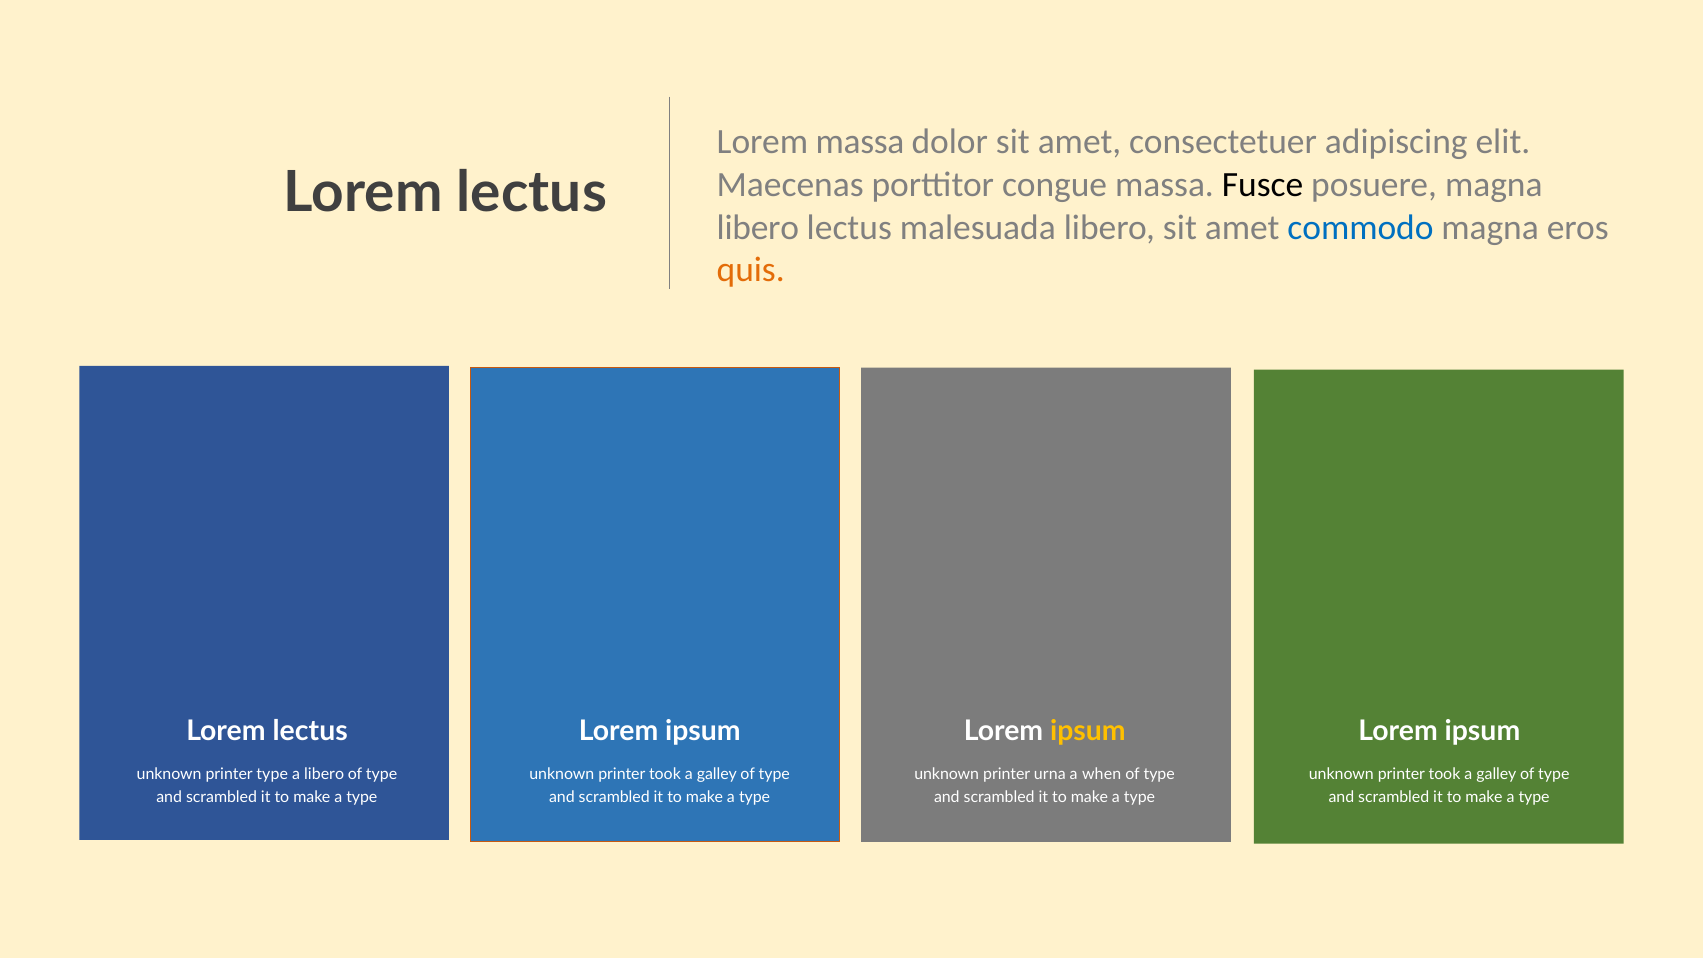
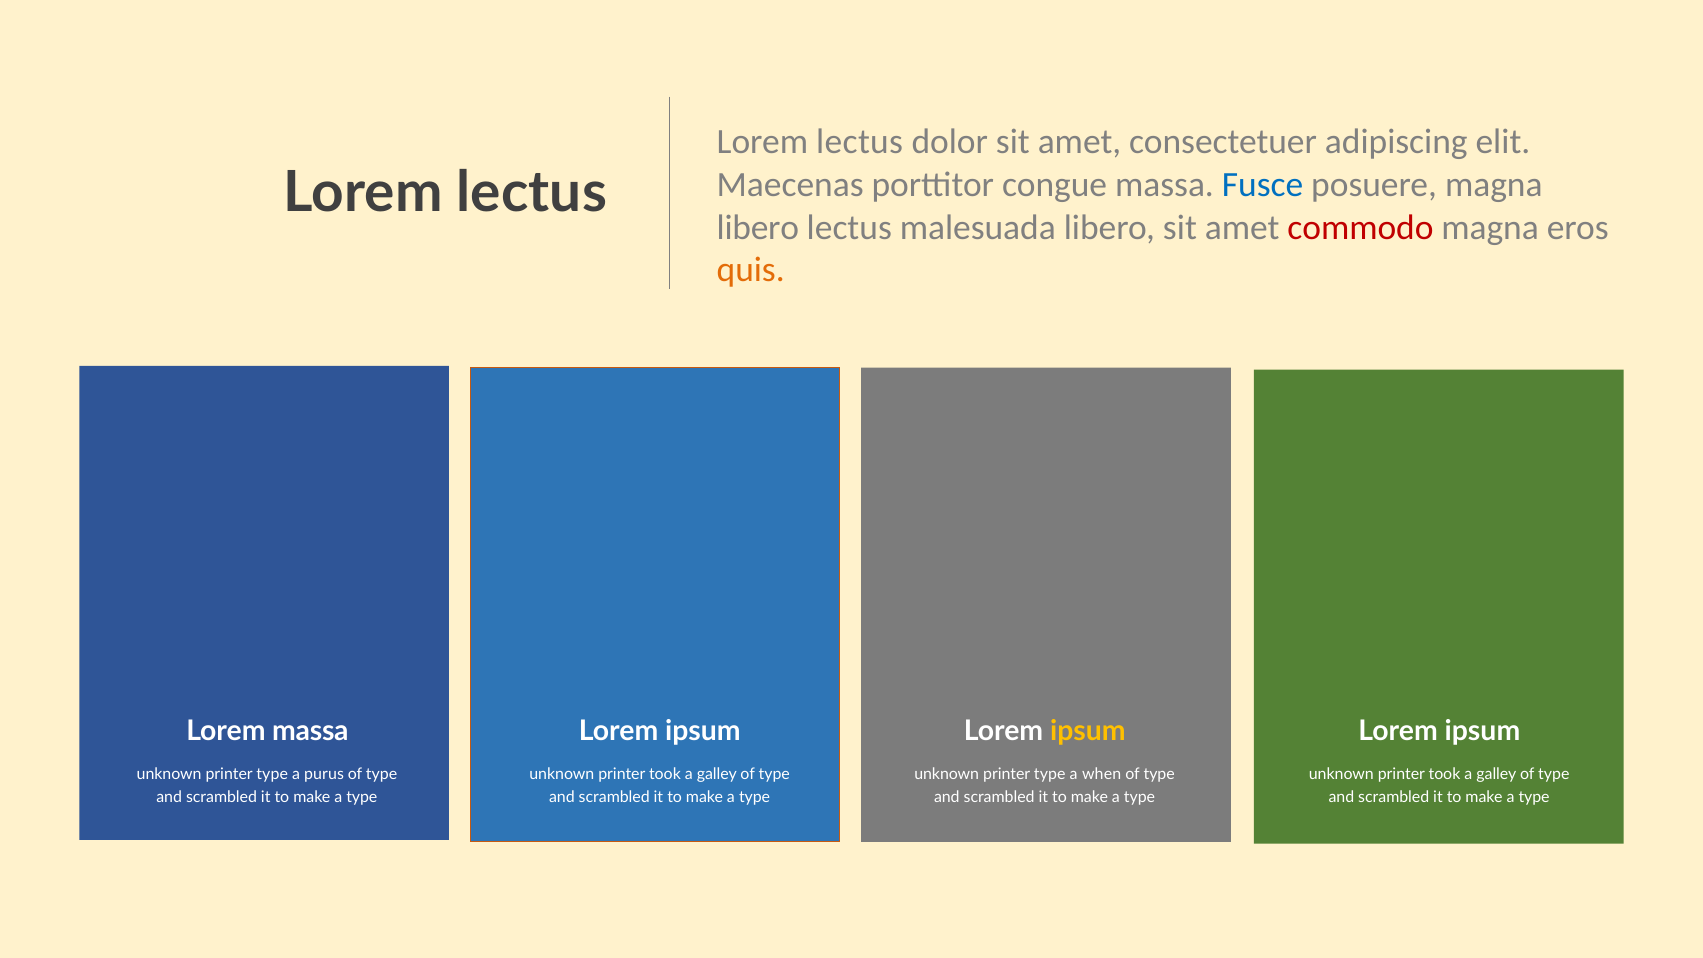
massa: massa -> lectus (860, 142)
Fusce colour: black -> blue (1263, 185)
commodo colour: blue -> red (1360, 227)
lectus: lectus -> massa (310, 732)
a libero: libero -> purus (324, 774)
urna: urna -> type (1050, 774)
